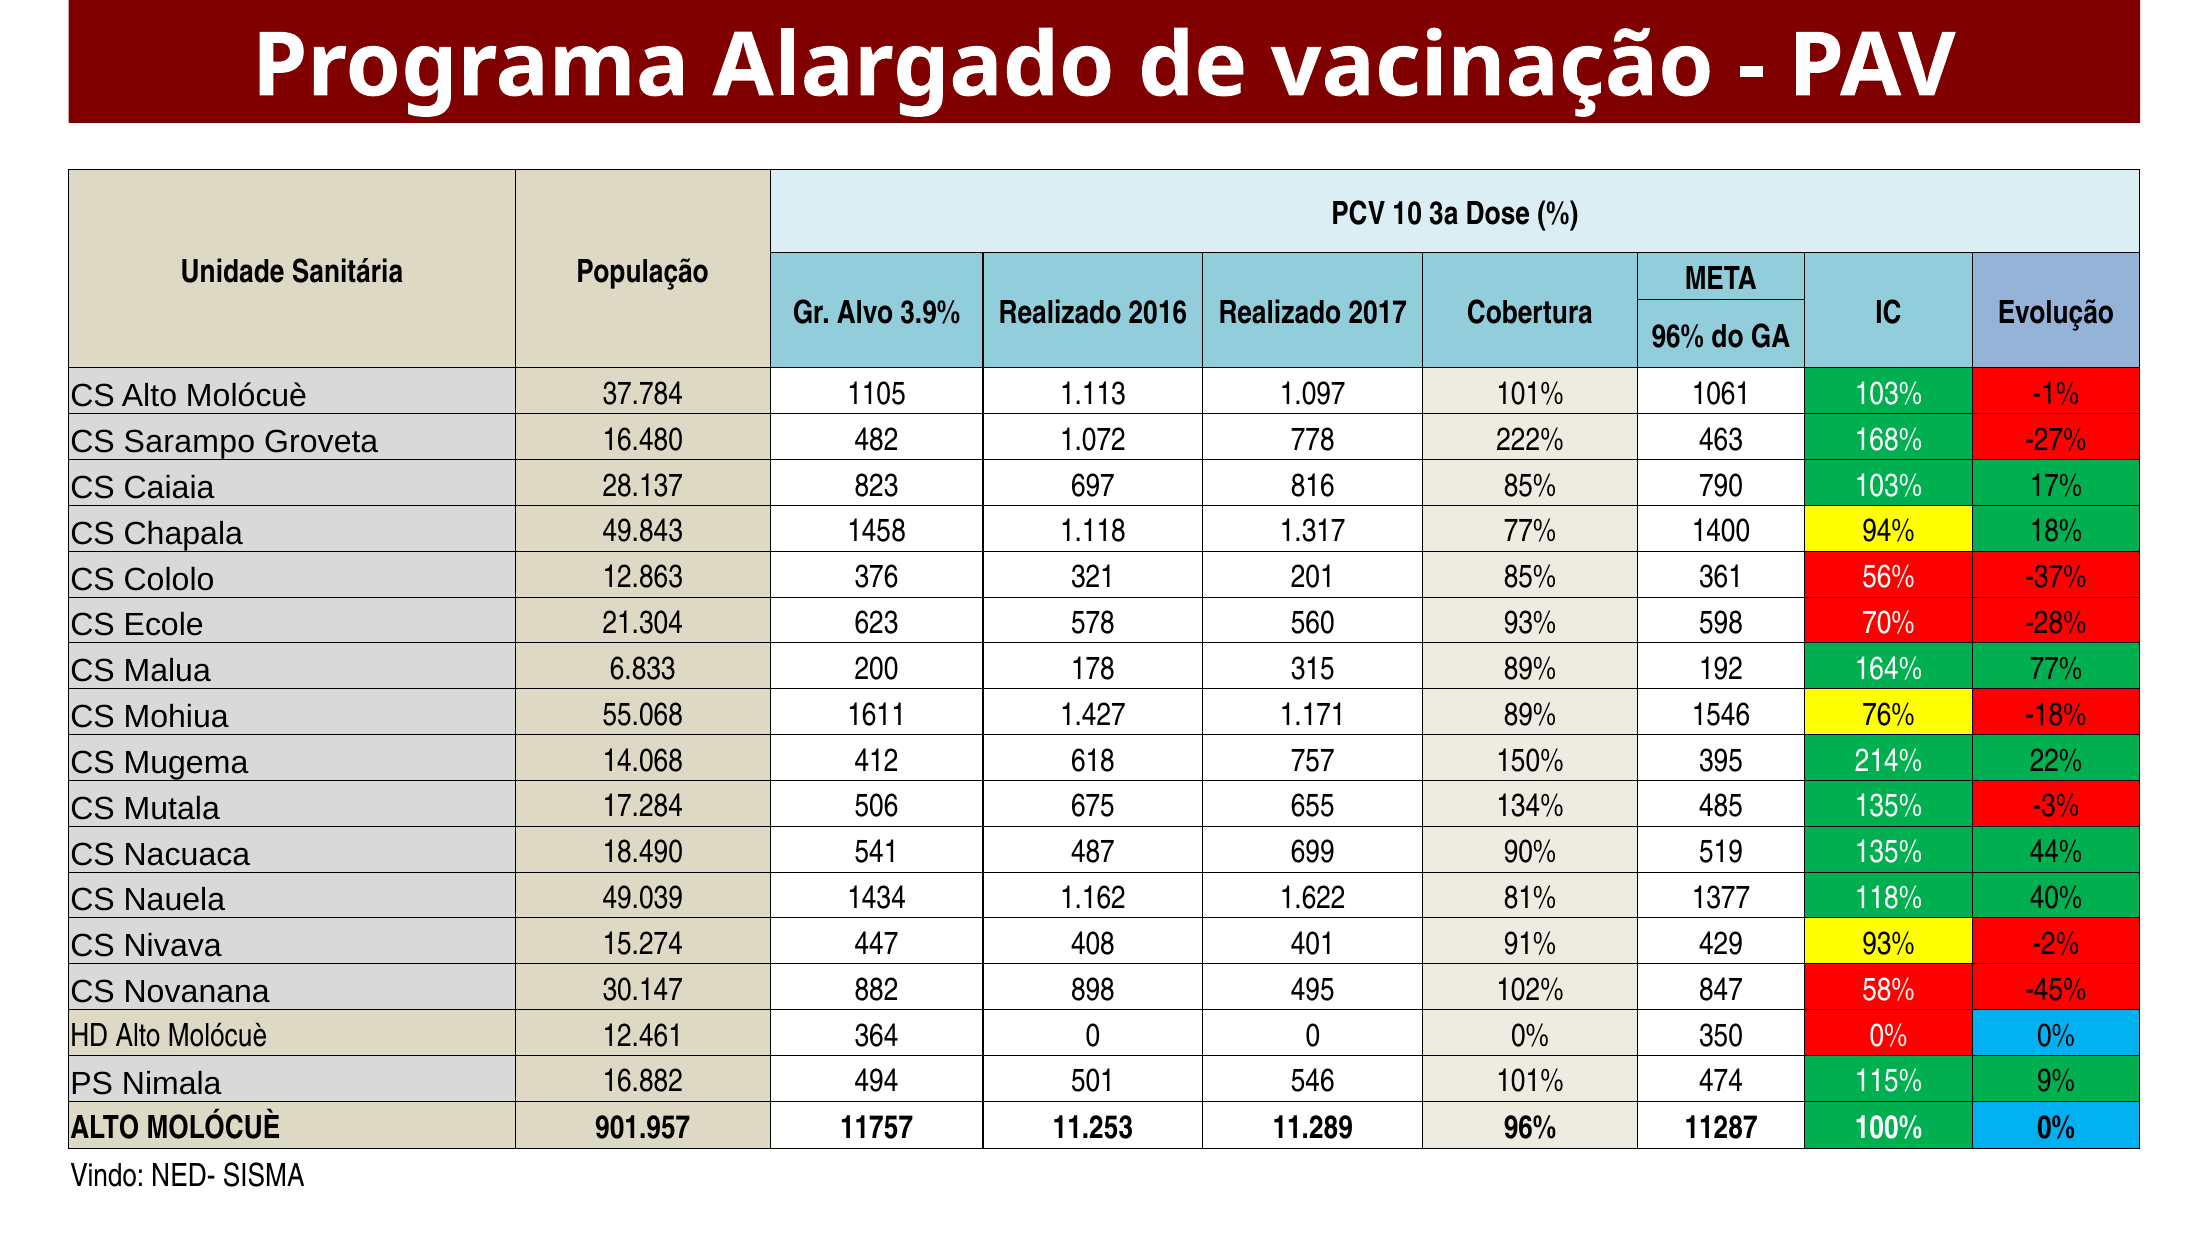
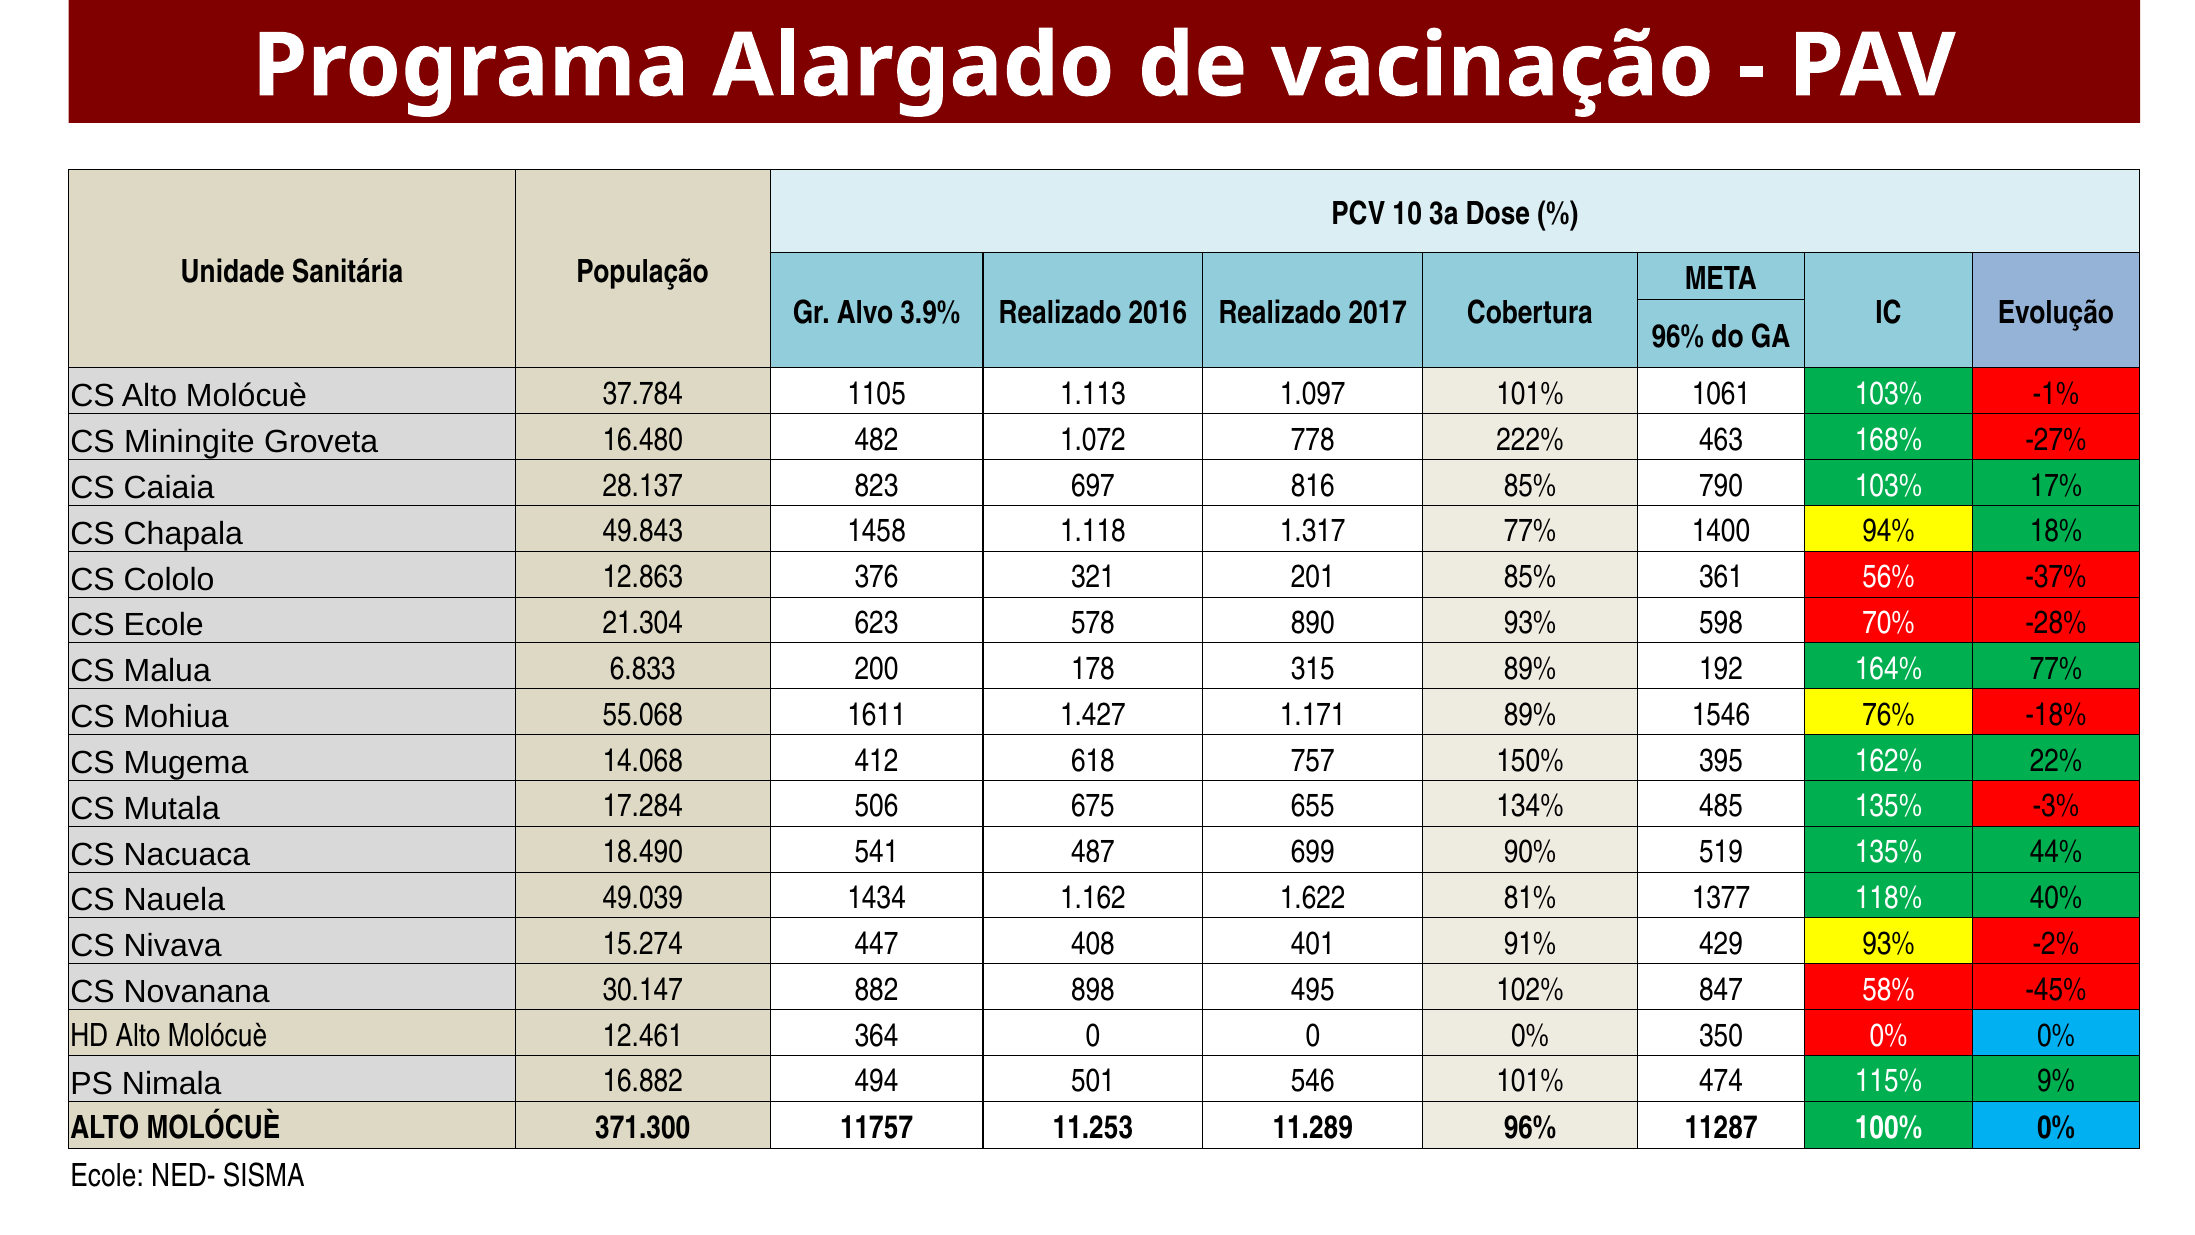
Sarampo: Sarampo -> Miningite (189, 442)
560: 560 -> 890 (1313, 623)
214%: 214% -> 162% (1889, 760)
901.957: 901.957 -> 371.300 (643, 1127)
Vindo: Vindo -> Ecole (107, 1175)
